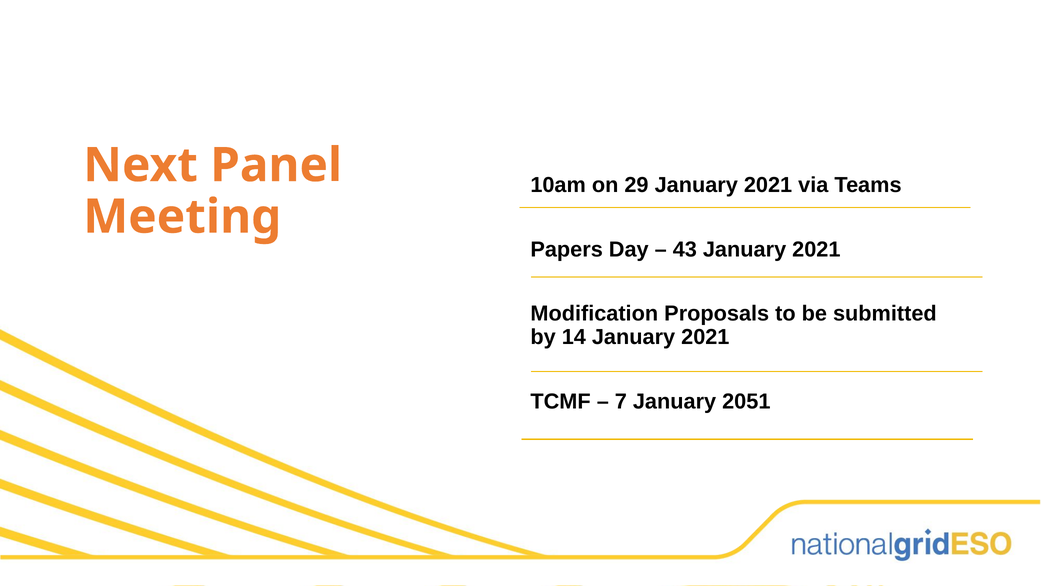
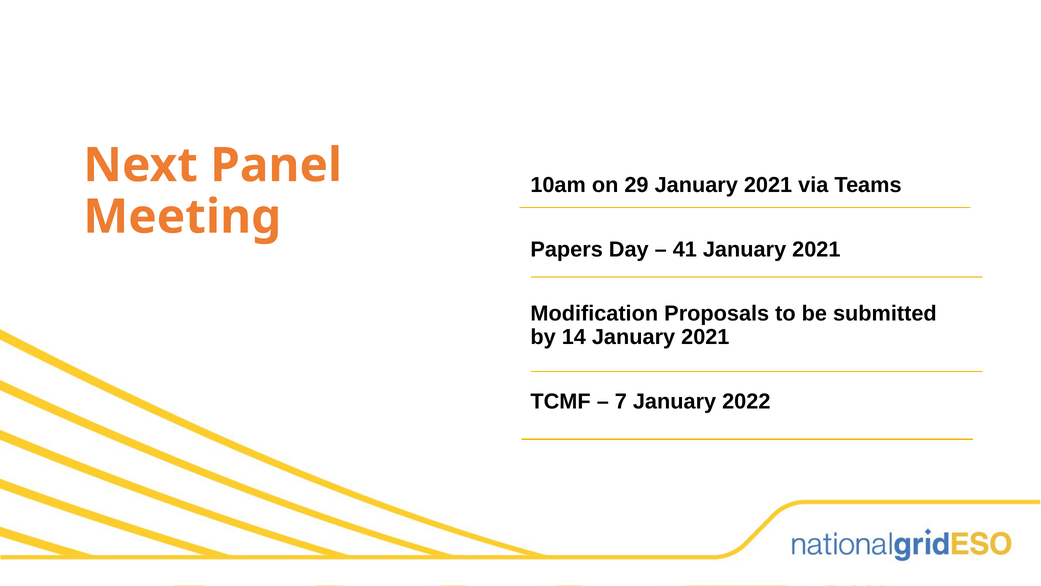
43: 43 -> 41 (685, 249)
2051: 2051 -> 2022 (746, 401)
